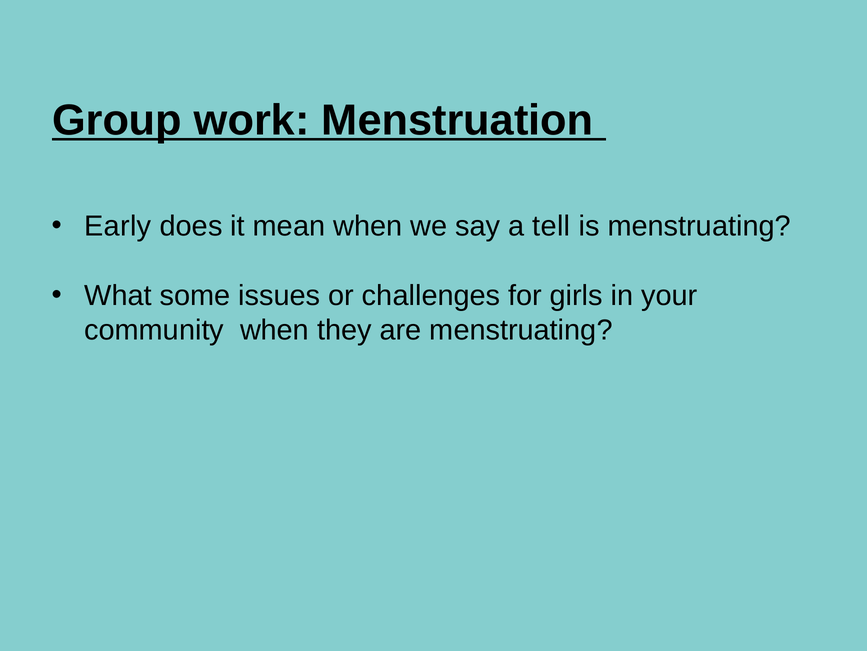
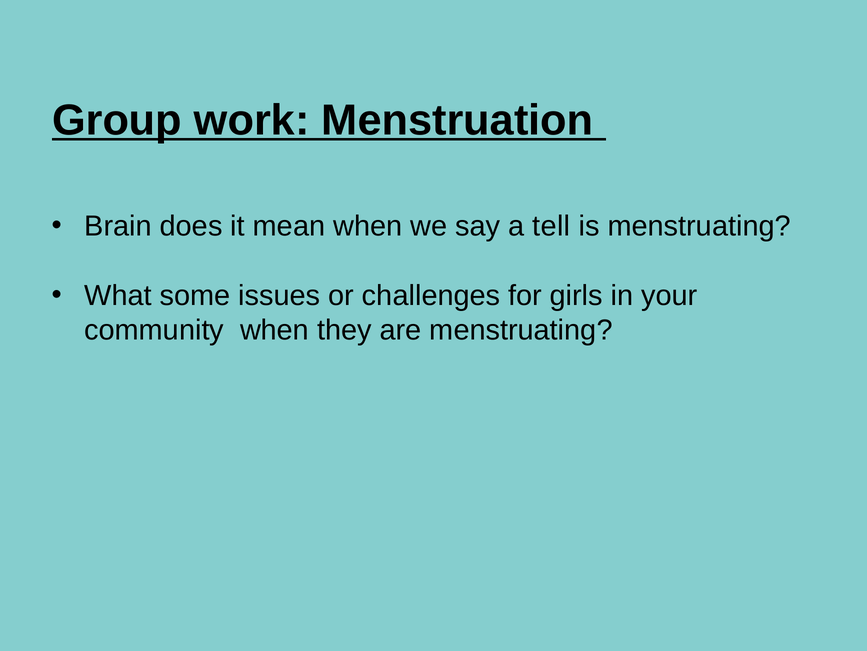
Early: Early -> Brain (118, 226)
